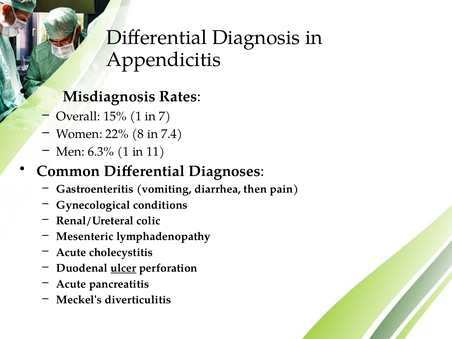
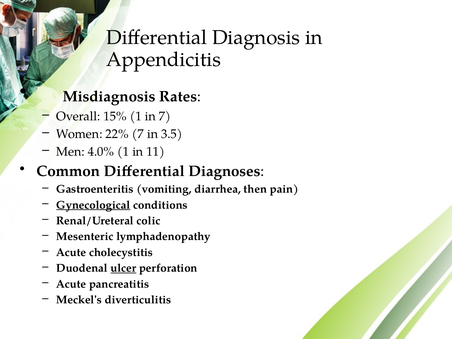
22% 8: 8 -> 7 (138, 134)
7.4: 7.4 -> 3.5 (172, 134)
6.3%: 6.3% -> 4.0% (101, 152)
Gynecological underline: none -> present (93, 205)
